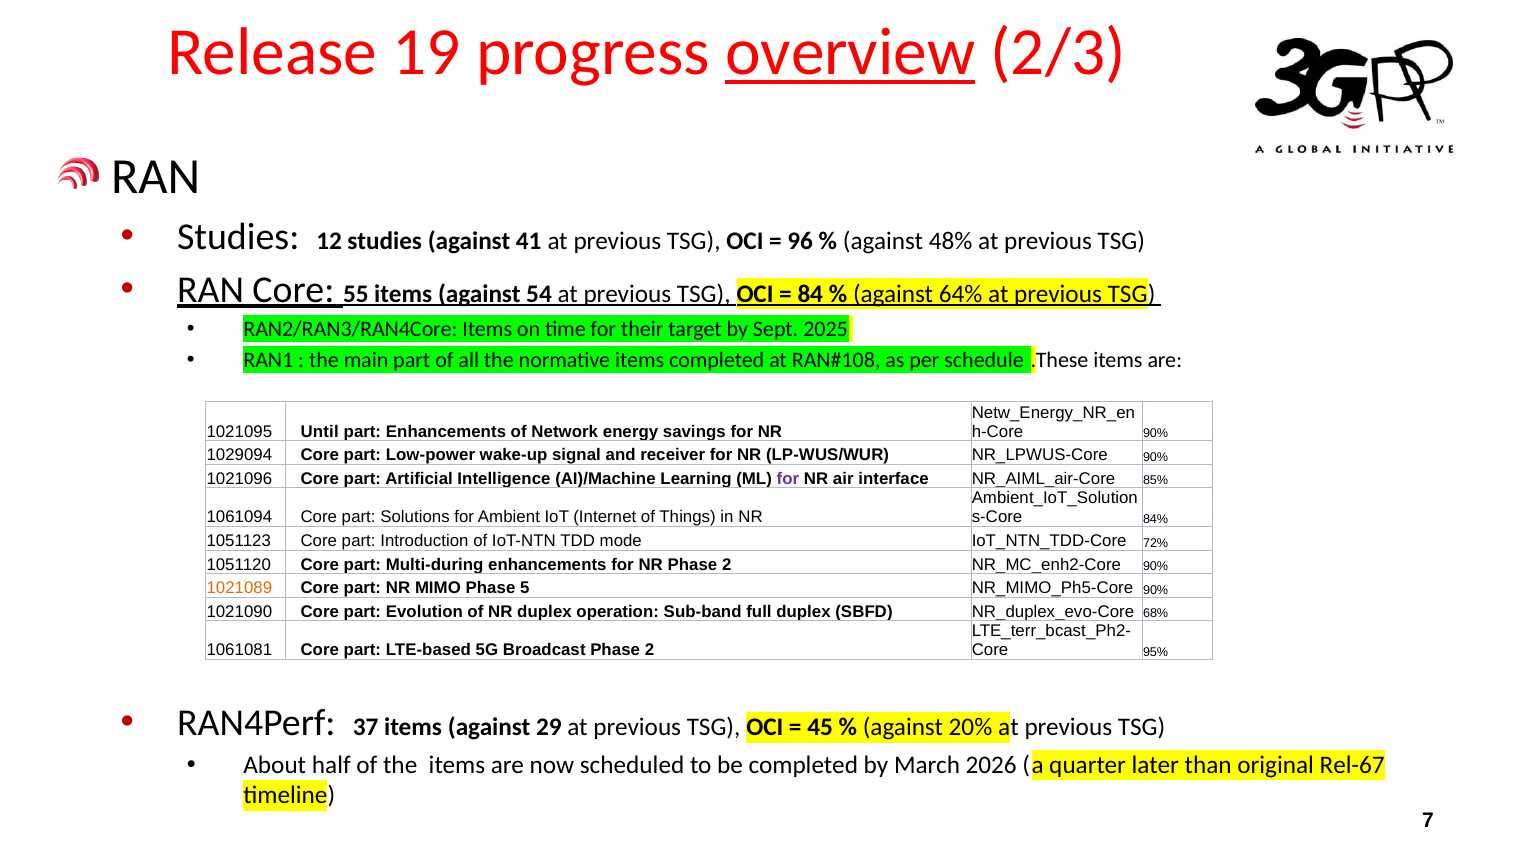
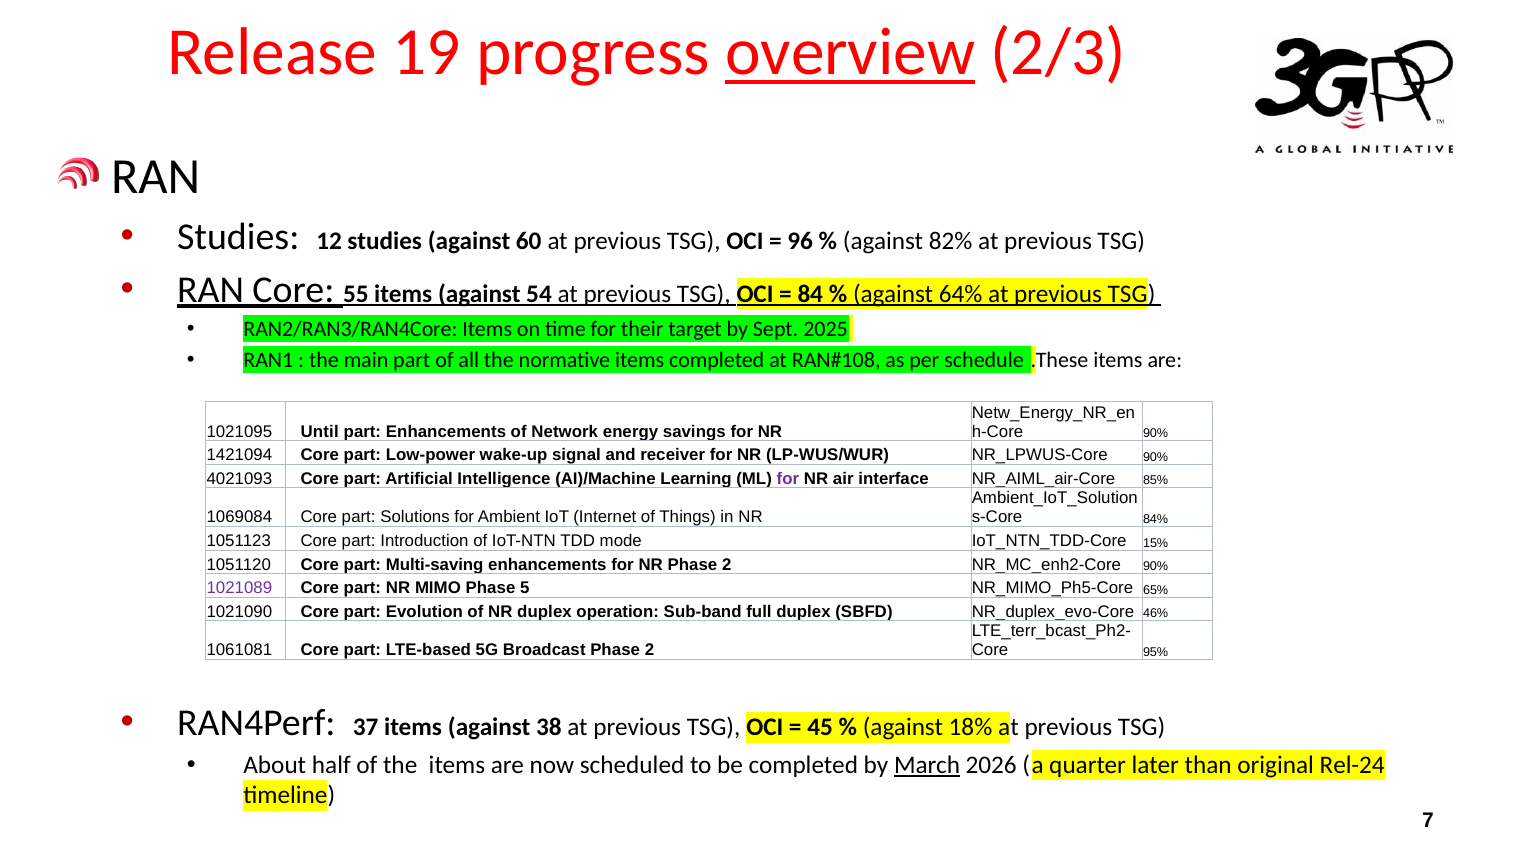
41: 41 -> 60 (529, 241)
48%: 48% -> 82% (951, 241)
1029094: 1029094 -> 1421094 (239, 455)
1021096: 1021096 -> 4021093 (239, 478)
1061094: 1061094 -> 1069084 (239, 517)
72%: 72% -> 15% (1156, 543)
Multi-during: Multi-during -> Multi-saving (435, 564)
1021089 colour: orange -> purple (239, 588)
90%: 90% -> 65% (1156, 590)
68%: 68% -> 46% (1156, 614)
29: 29 -> 38 (549, 727)
20%: 20% -> 18% (970, 727)
March underline: none -> present (927, 765)
Rel-67: Rel-67 -> Rel-24 (1352, 765)
